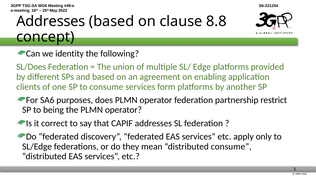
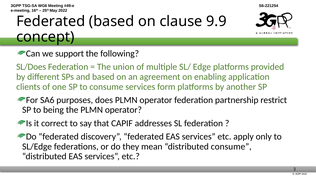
Addresses: Addresses -> Federated (51, 21)
8.8: 8.8 -> 9.9 (216, 21)
identity: identity -> support (70, 53)
